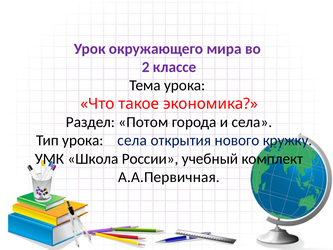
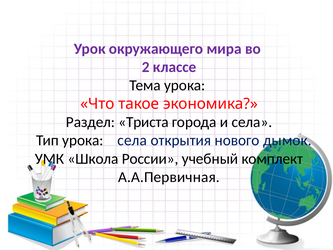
Потом: Потом -> Триста (144, 122)
кружку: кружку -> дымок (287, 140)
